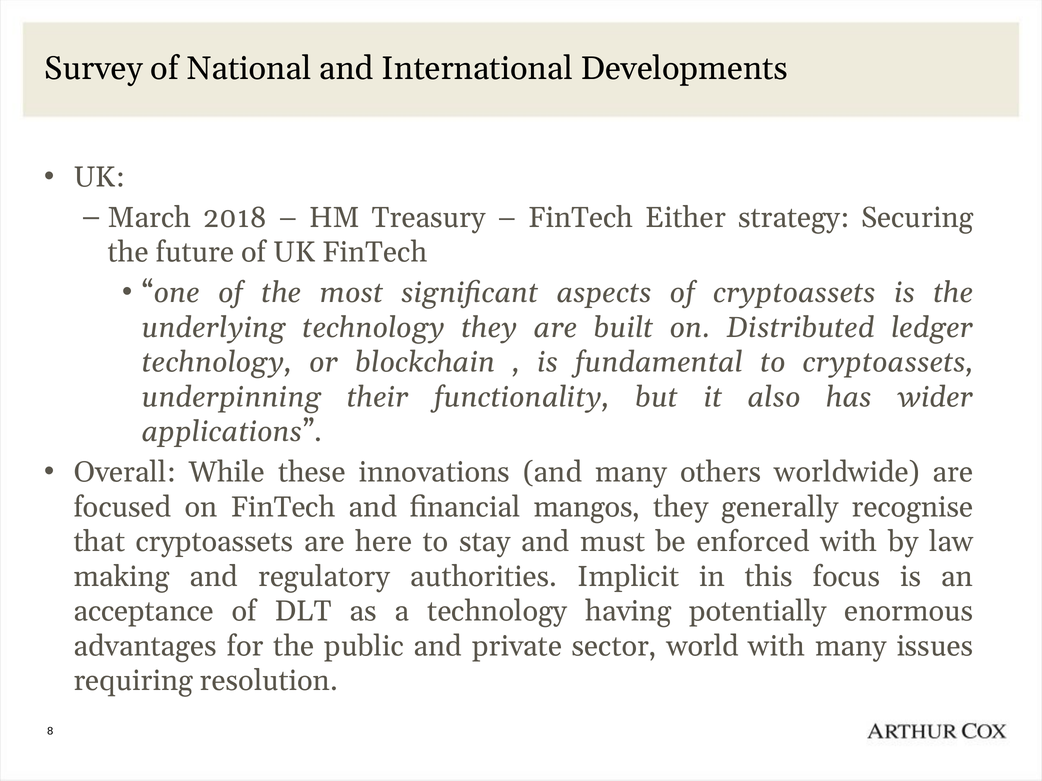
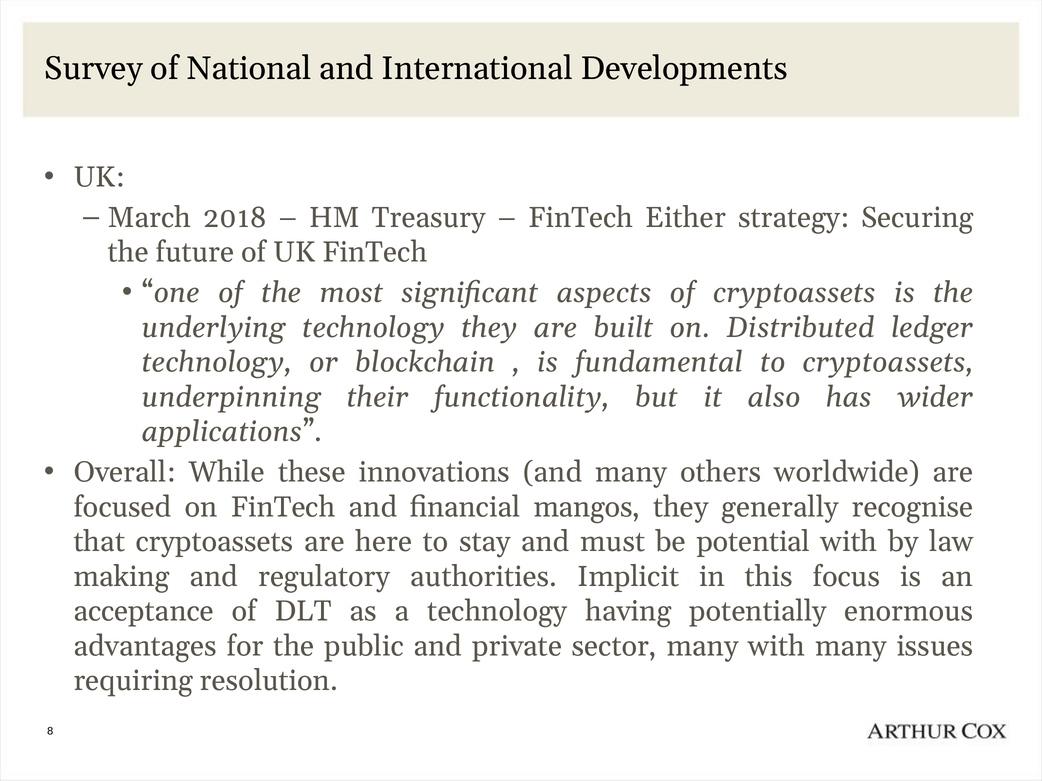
enforced: enforced -> potential (753, 542)
sector world: world -> many (703, 646)
